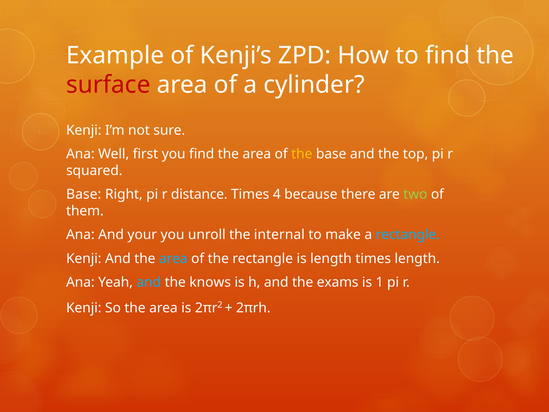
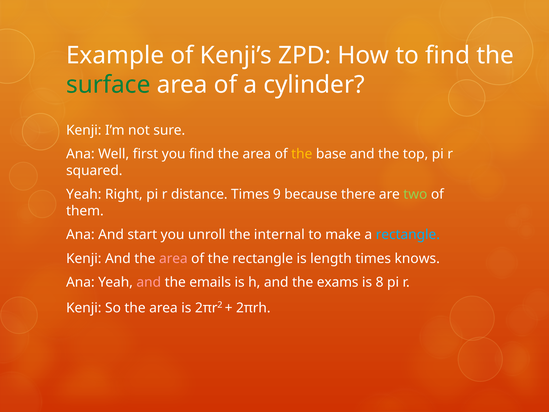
surface colour: red -> green (108, 85)
Base: Base -> Yeah (84, 194)
4: 4 -> 9 (277, 194)
your: your -> start (142, 235)
area colour: light blue -> pink (173, 258)
times length: length -> knows (417, 258)
and colour: light blue -> pink (149, 282)
knows: knows -> emails (210, 282)
1: 1 -> 8 (380, 282)
